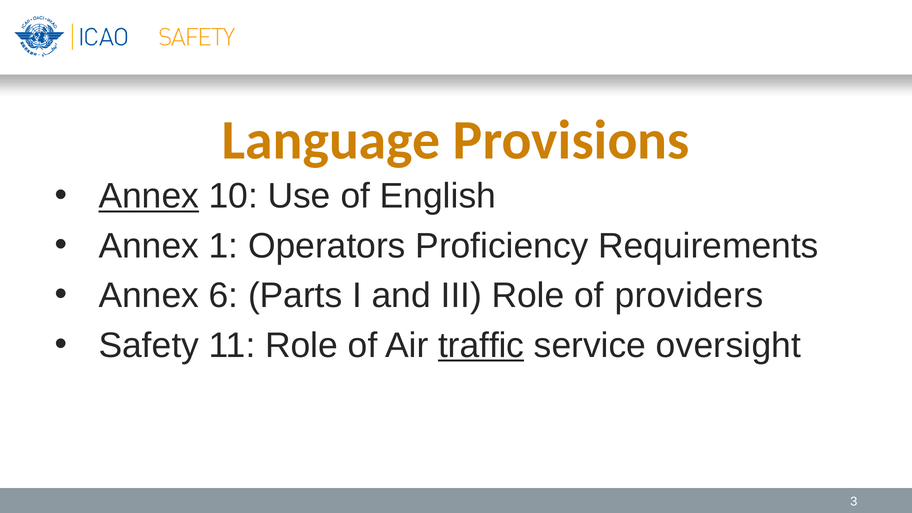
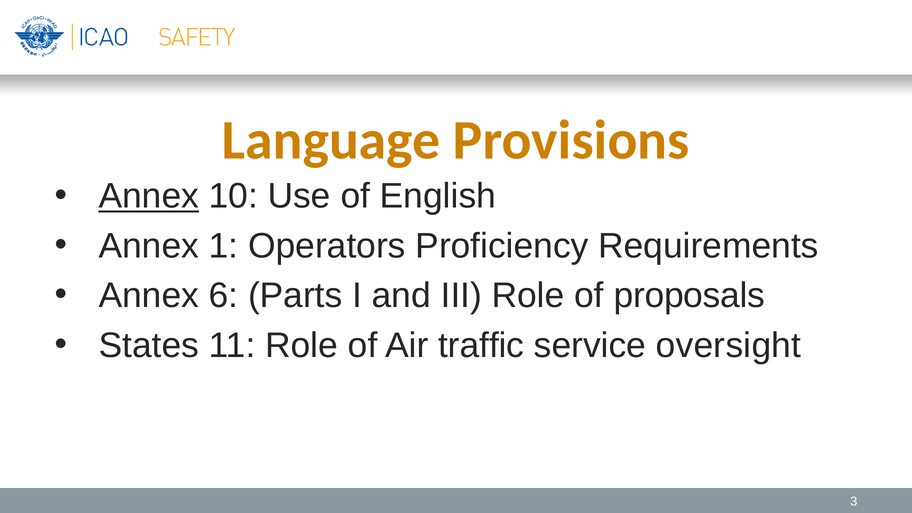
providers: providers -> proposals (689, 296)
Safety: Safety -> States (149, 345)
traffic underline: present -> none (481, 345)
